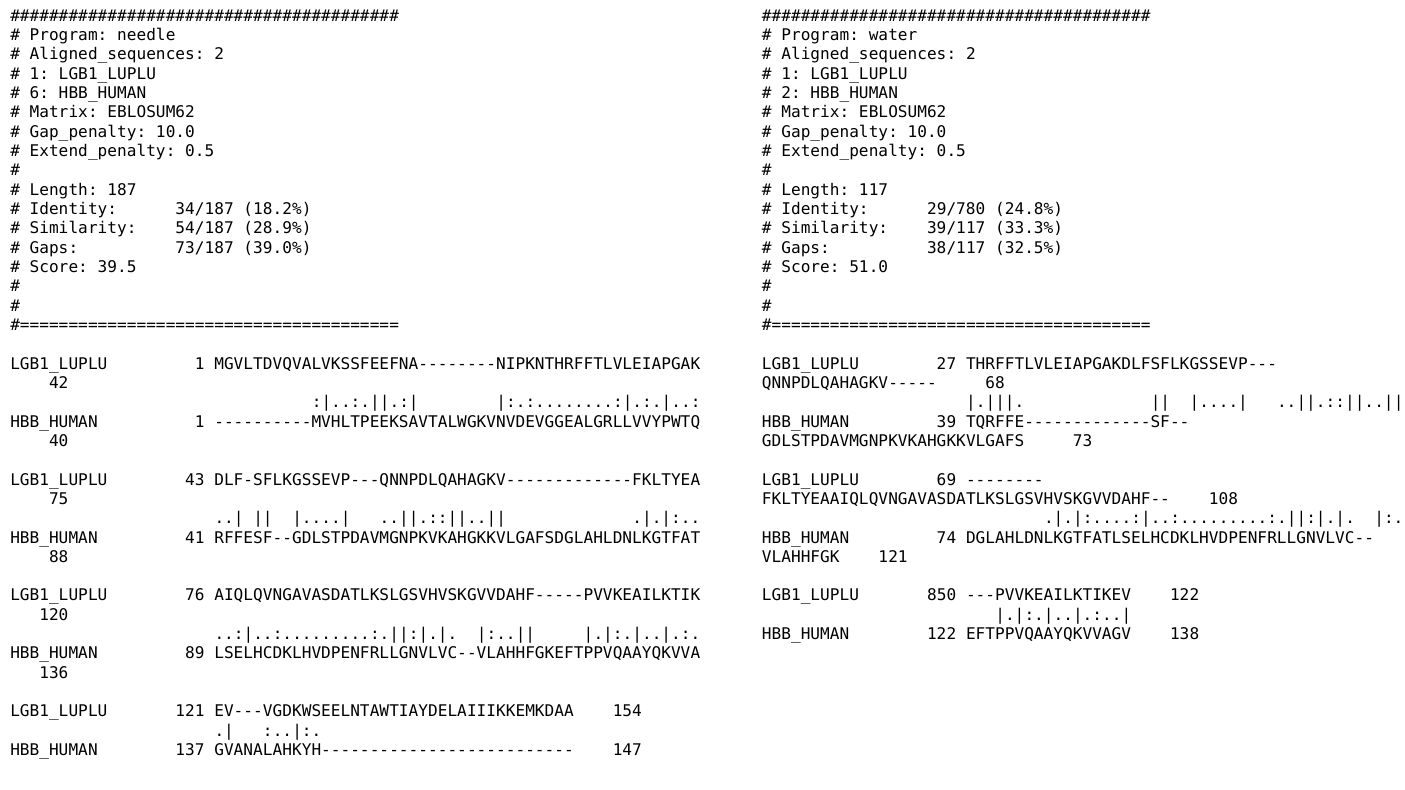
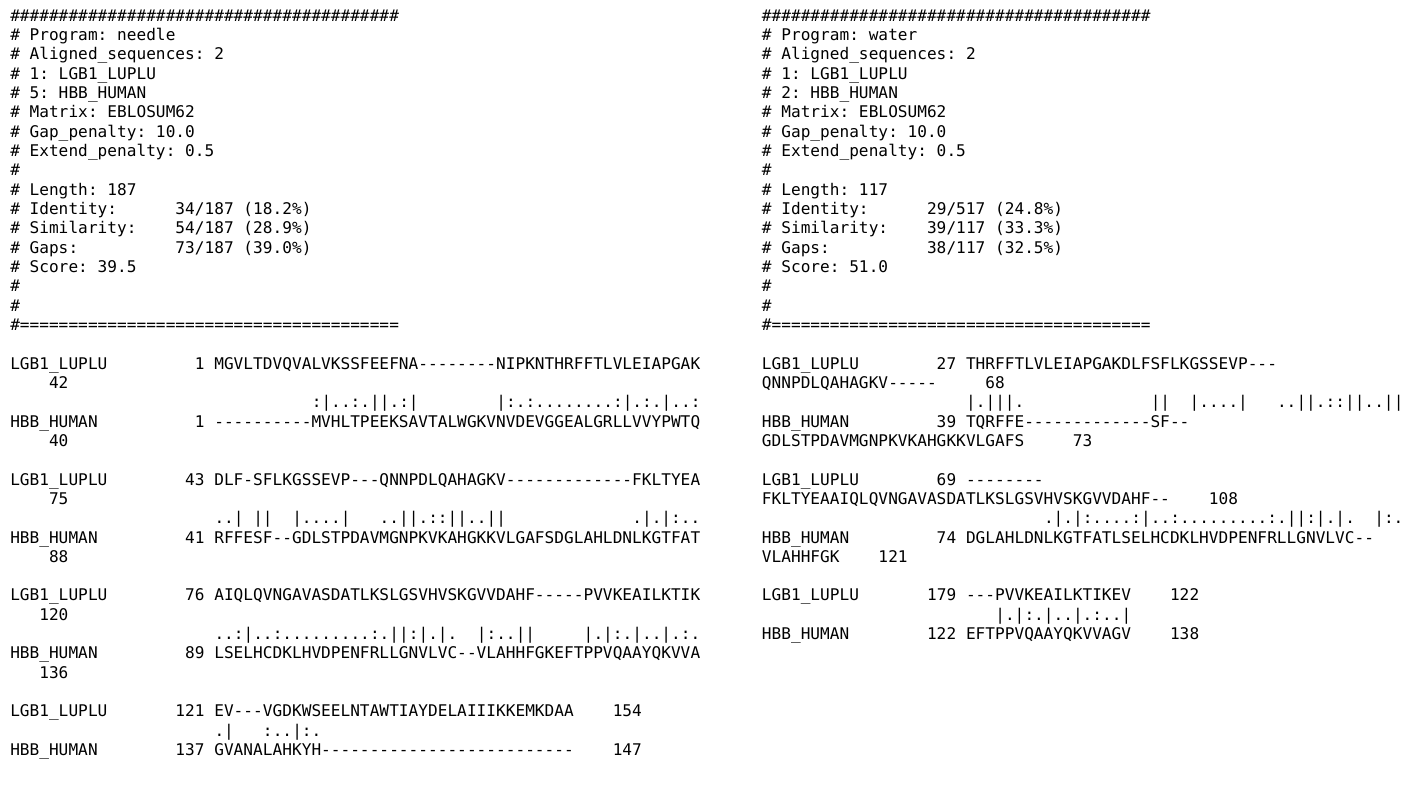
6: 6 -> 5 (39, 93)
29/780: 29/780 -> 29/517 (956, 209)
850: 850 -> 179 (942, 596)
